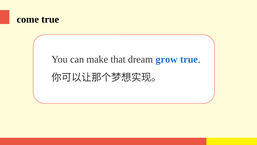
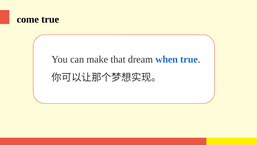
grow: grow -> when (167, 59)
